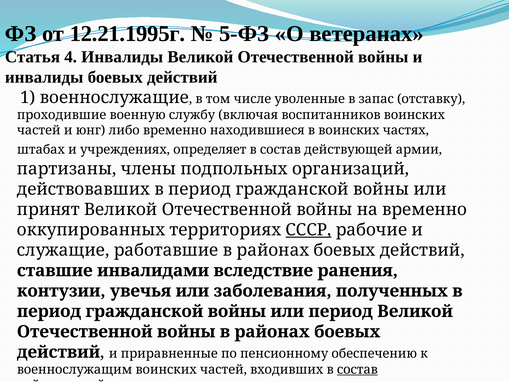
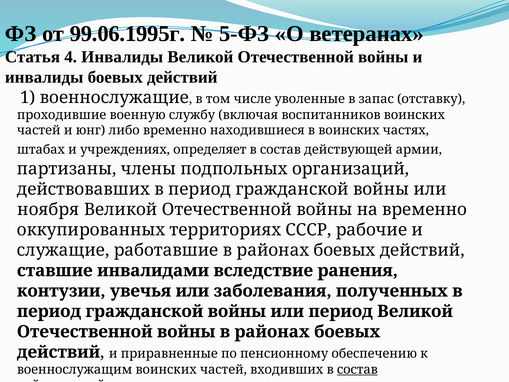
12.21.1995г: 12.21.1995г -> 99.06.1995г (127, 34)
принят: принят -> ноября (48, 209)
СССР underline: present -> none (308, 230)
